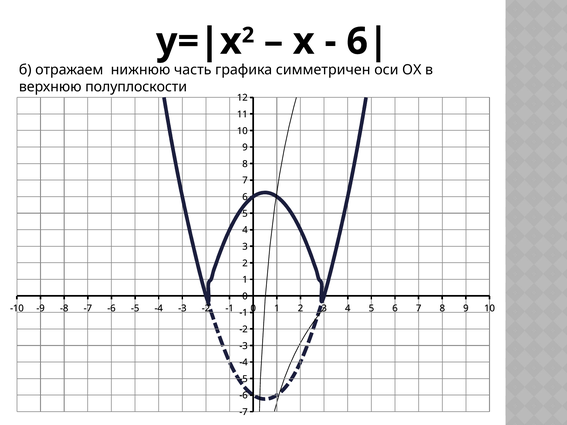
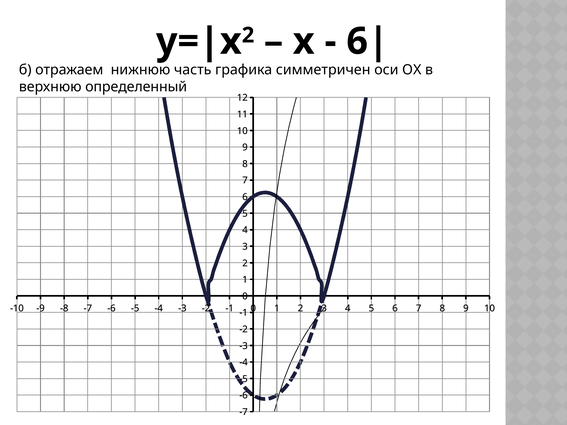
полуплоскости: полуплоскости -> определенный (136, 87)
